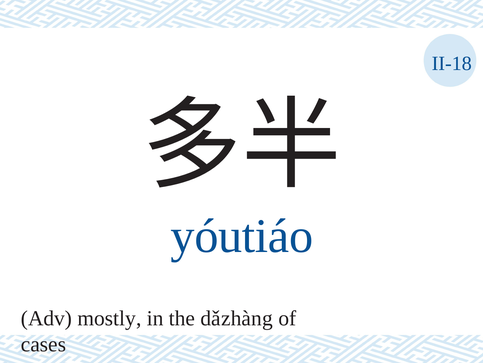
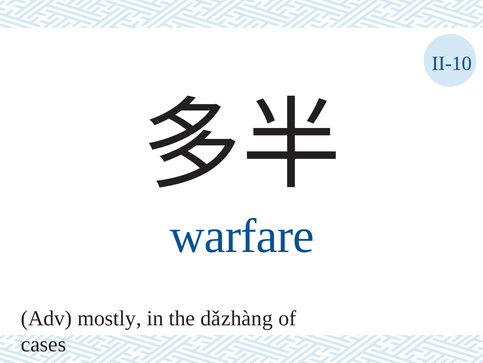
II-18: II-18 -> II-10 (452, 63)
yóutiáo: yóutiáo -> warfare (242, 236)
